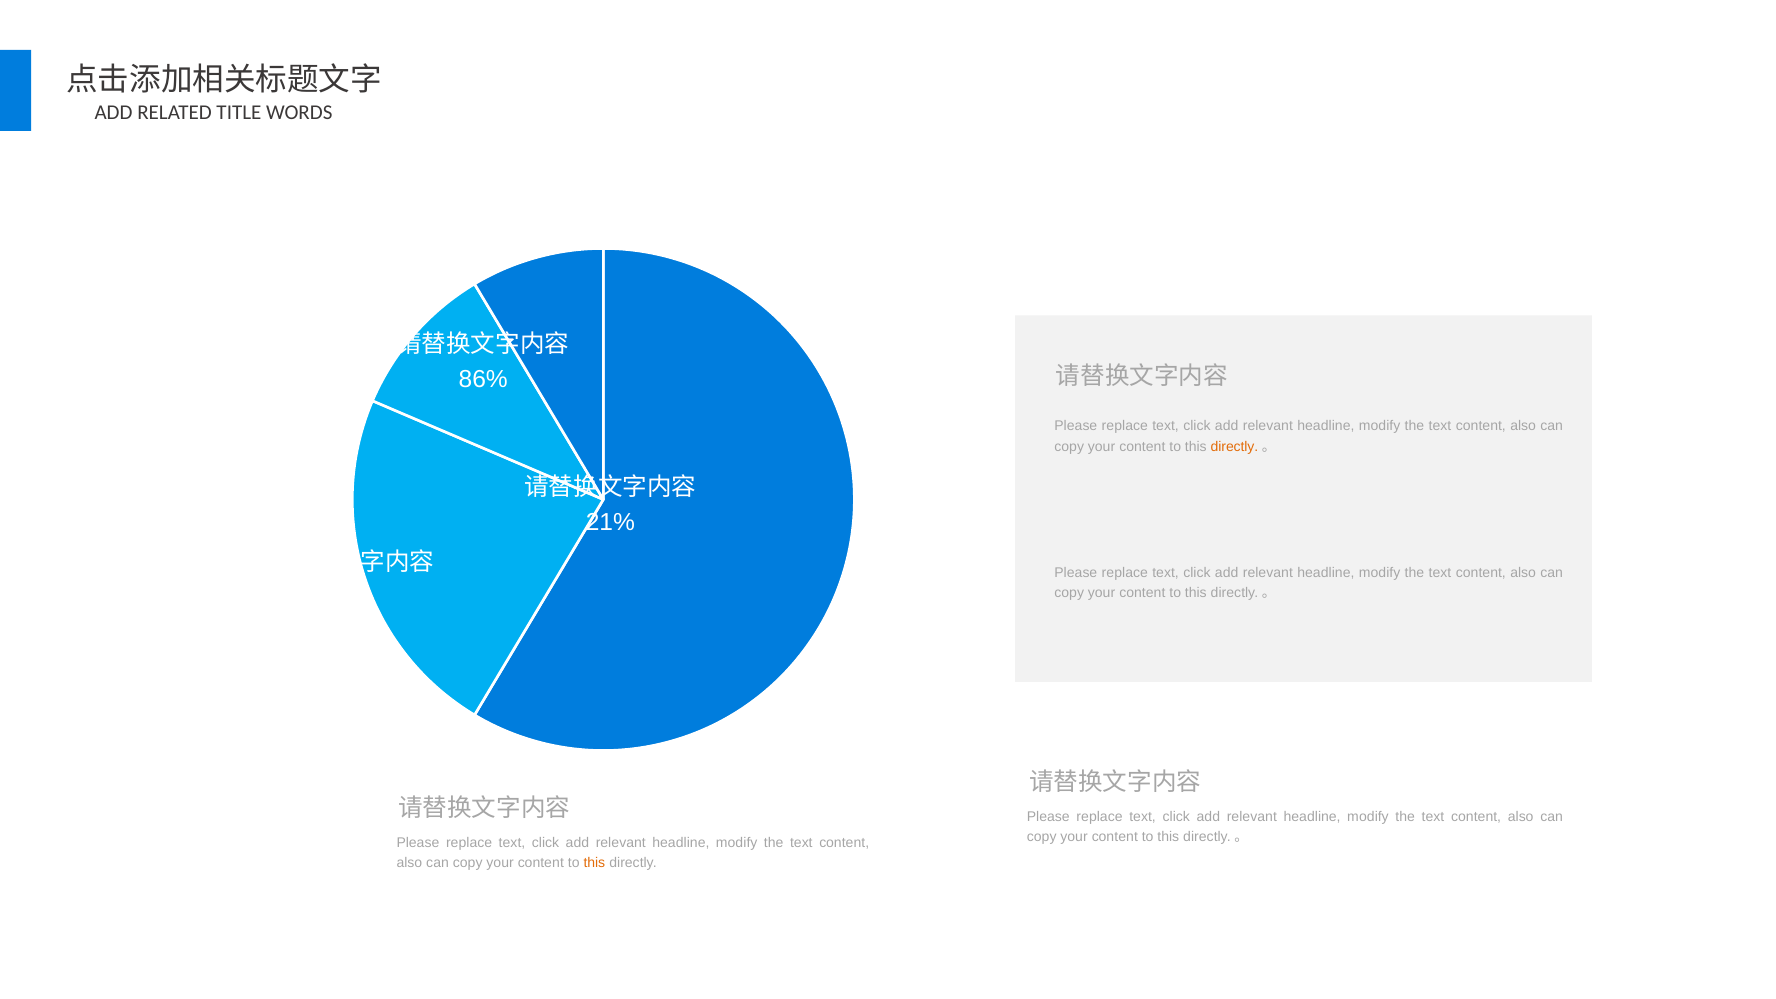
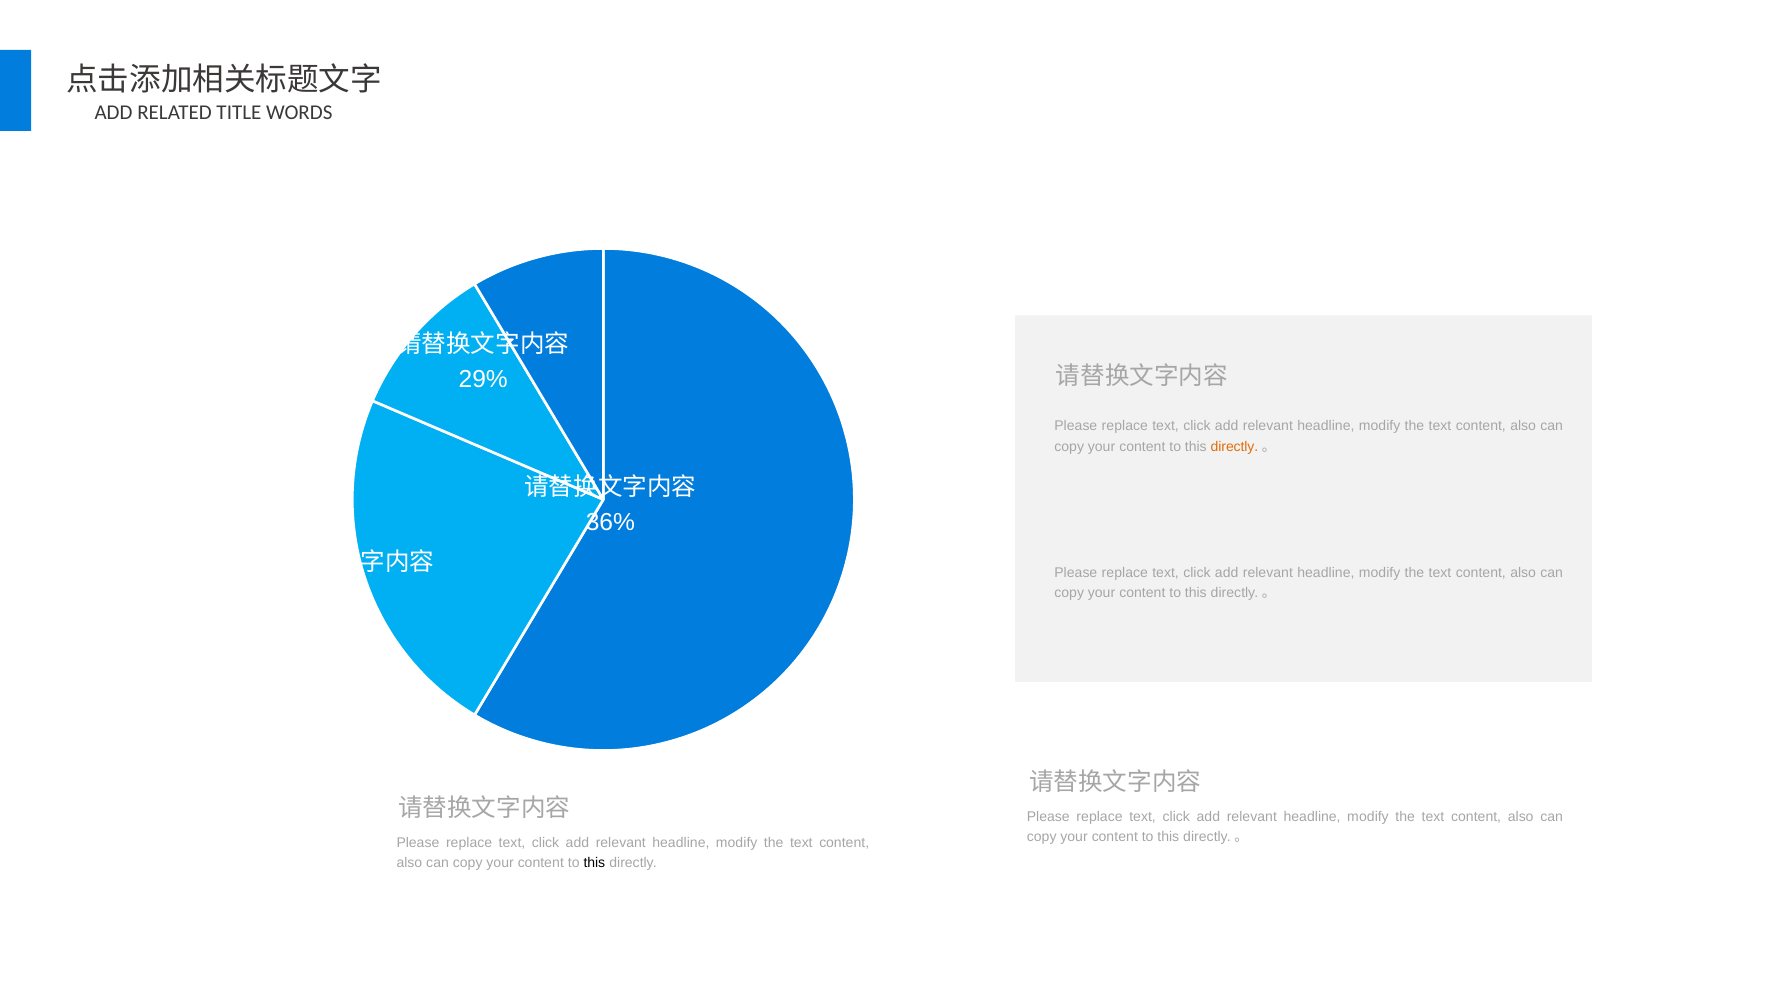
86%: 86% -> 29% (483, 379)
21%: 21% -> 36% (610, 523)
this colour: orange -> black (594, 863)
